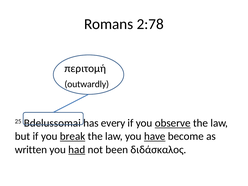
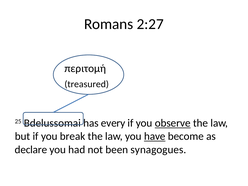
2:78: 2:78 -> 2:27 (150, 24)
outwardly: outwardly -> treasured (87, 84)
break underline: present -> none (73, 136)
written: written -> declare (31, 150)
had underline: present -> none (77, 150)
διδάσκαλος: διδάσκαλος -> synagogues (158, 150)
